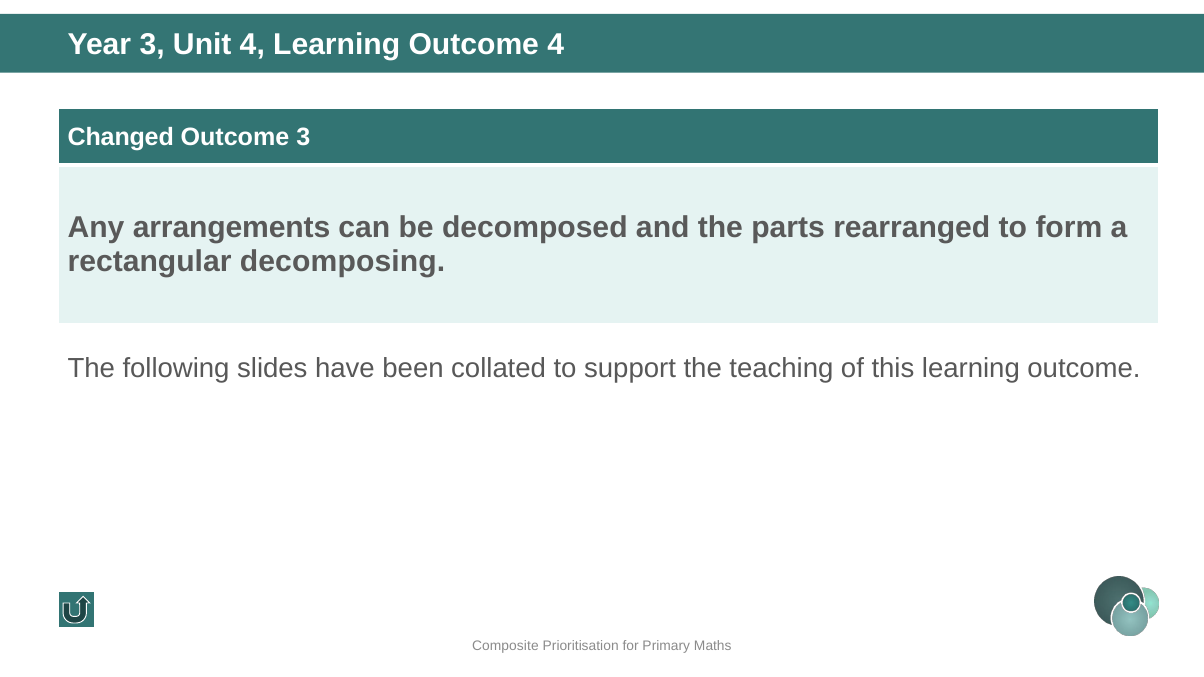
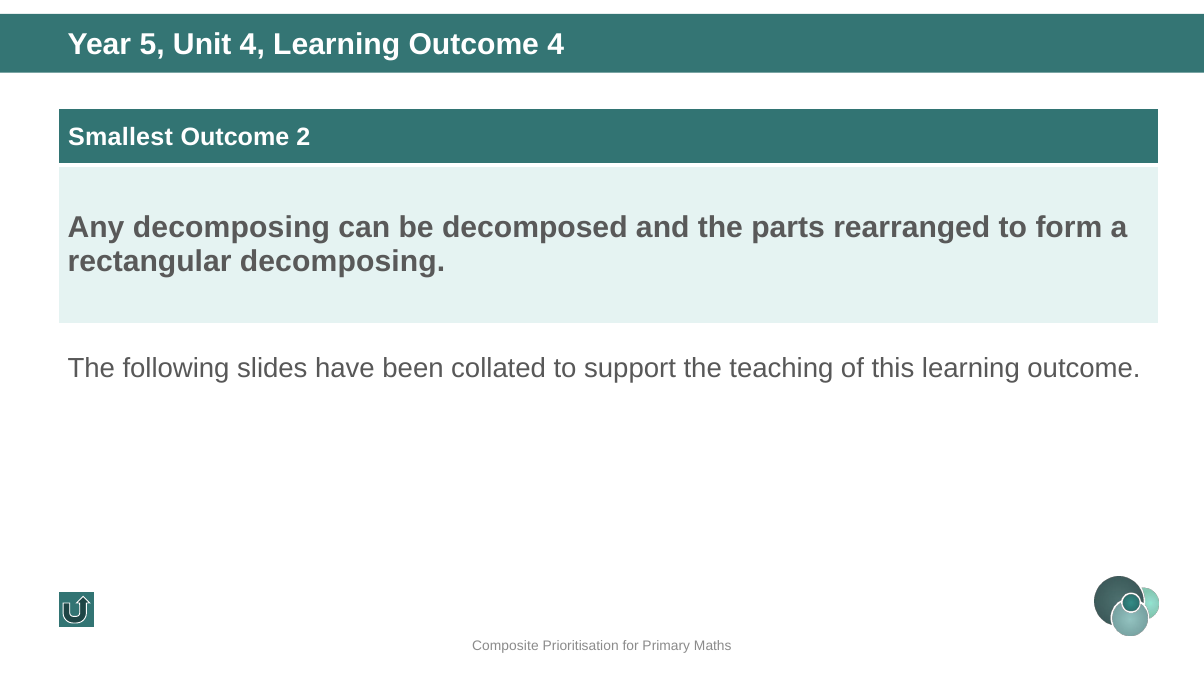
Year 3: 3 -> 5 (152, 45)
Changed: Changed -> Smallest (121, 137)
Outcome 3: 3 -> 2 (303, 137)
Any arrangements: arrangements -> decomposing (231, 228)
